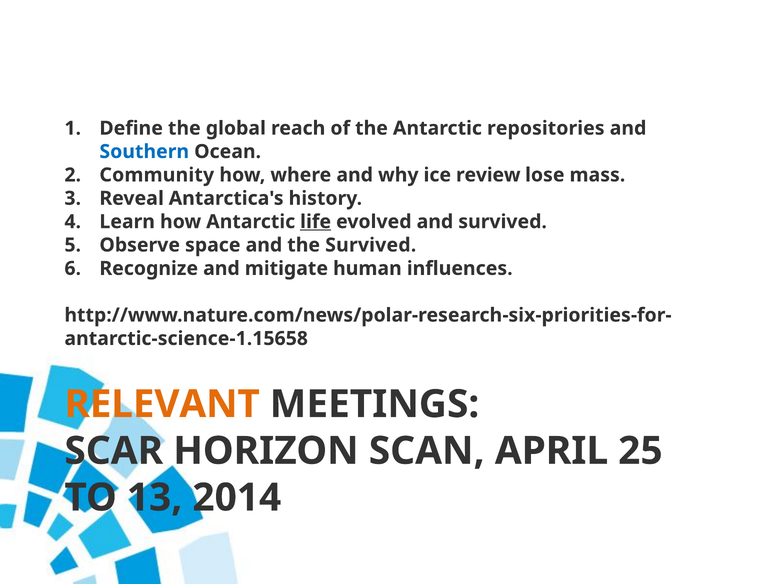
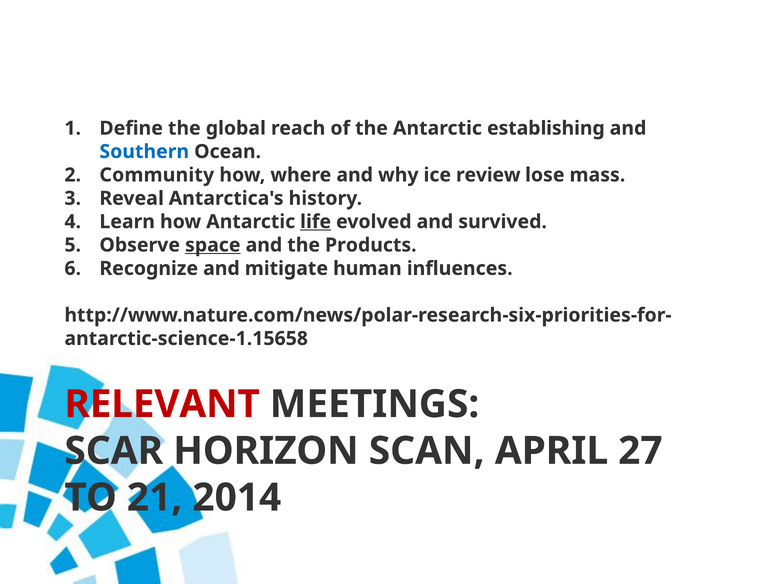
repositories: repositories -> establishing (546, 128)
space underline: none -> present (213, 245)
the Survived: Survived -> Products (371, 245)
RELEVANT colour: orange -> red (162, 404)
25: 25 -> 27 (640, 451)
13: 13 -> 21 (155, 497)
